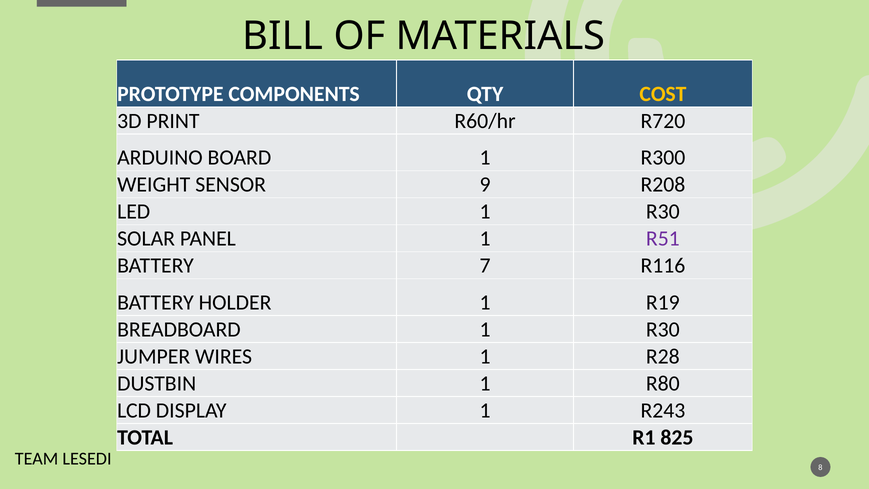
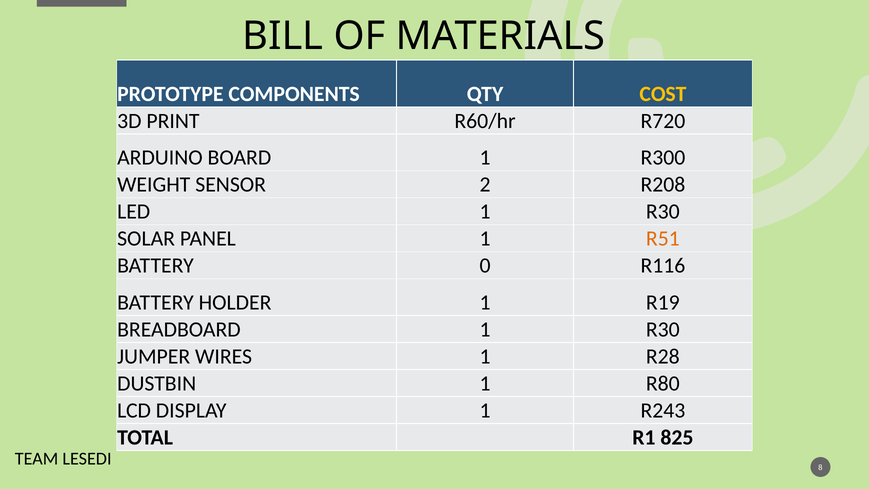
9: 9 -> 2 (485, 185)
R51 colour: purple -> orange (663, 239)
7: 7 -> 0 (485, 266)
